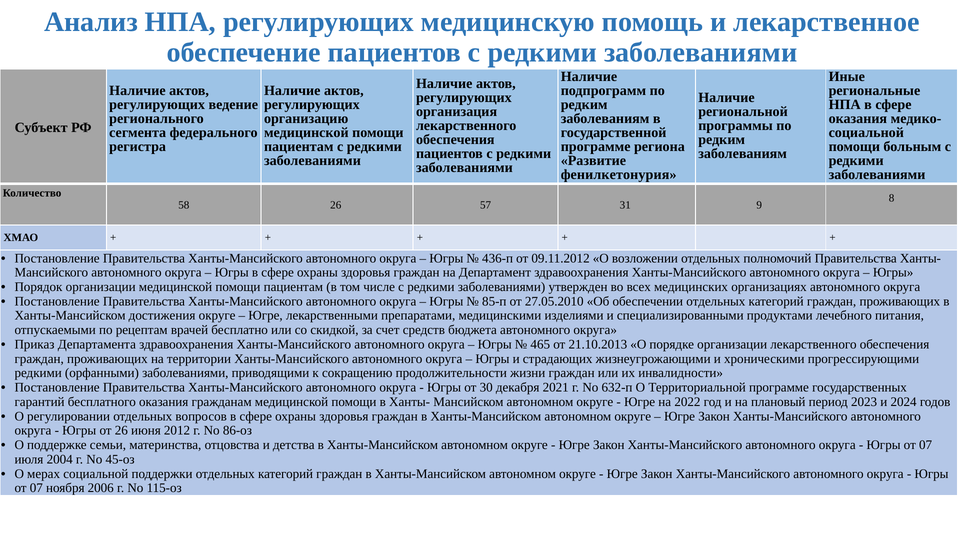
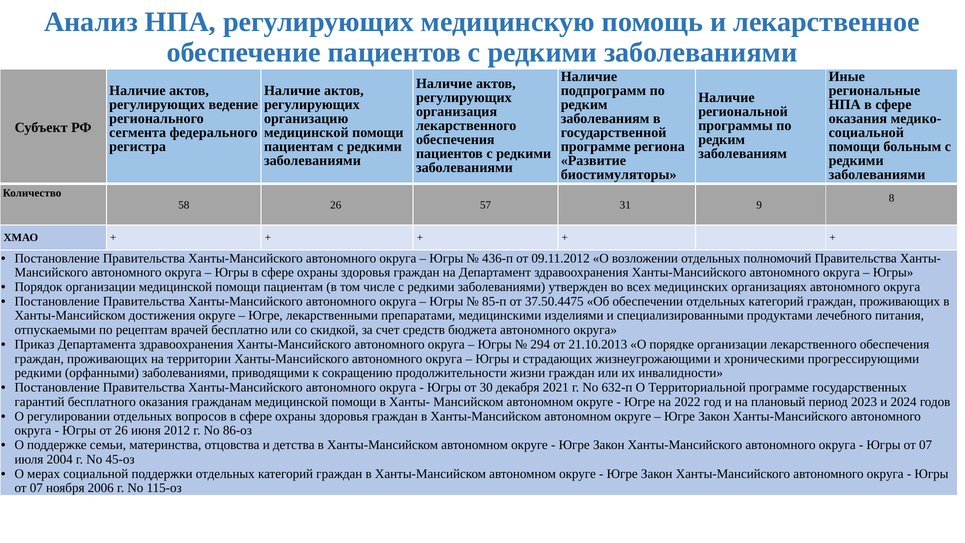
фенилкетонурия: фенилкетонурия -> биостимуляторы (619, 175)
27.05.2010: 27.05.2010 -> 37.50.4475 (554, 301)
465: 465 -> 294 (540, 344)
